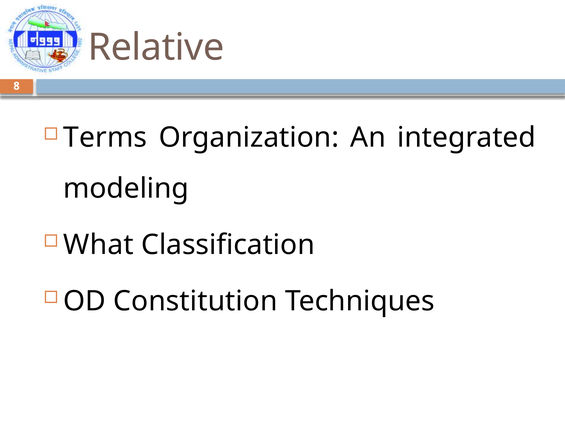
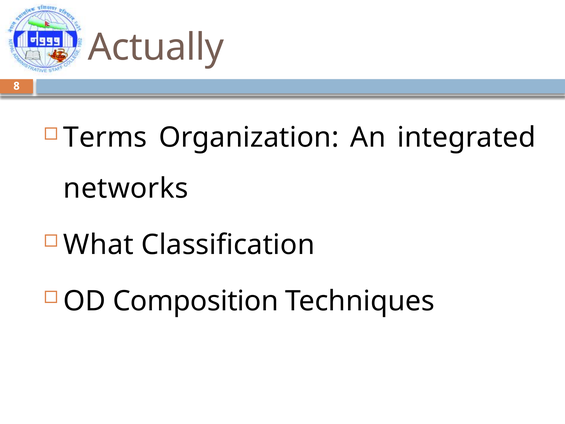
Relative: Relative -> Actually (156, 47)
modeling: modeling -> networks (126, 188)
Constitution: Constitution -> Composition (196, 301)
